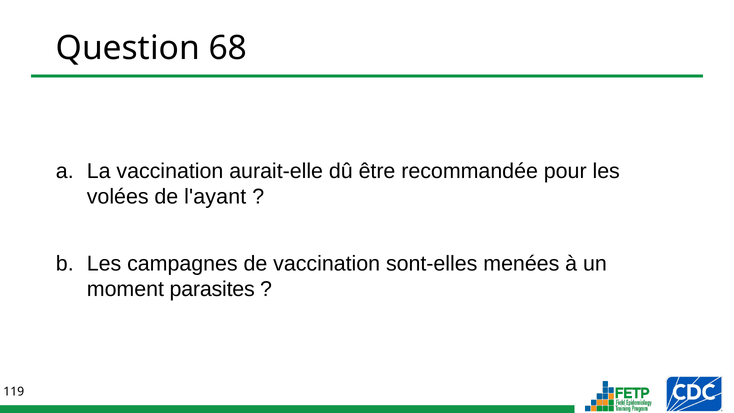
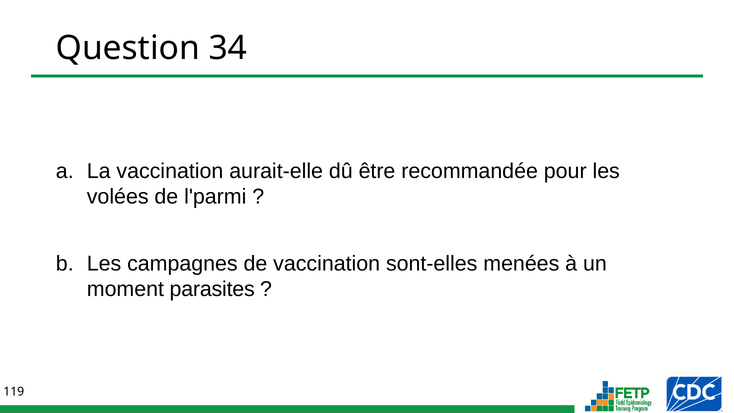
68: 68 -> 34 (228, 48)
l'ayant: l'ayant -> l'parmi (215, 197)
